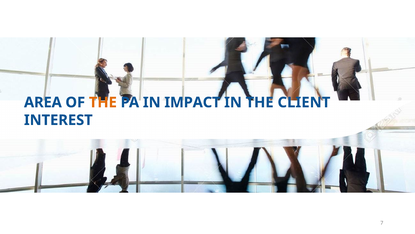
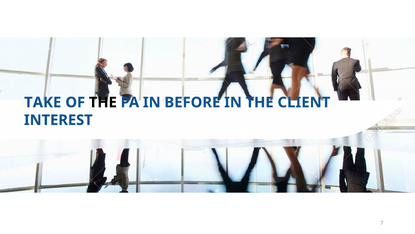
AREA: AREA -> TAKE (43, 102)
THE colour: orange -> black (103, 102)
IMPACT: IMPACT -> BEFORE (192, 102)
